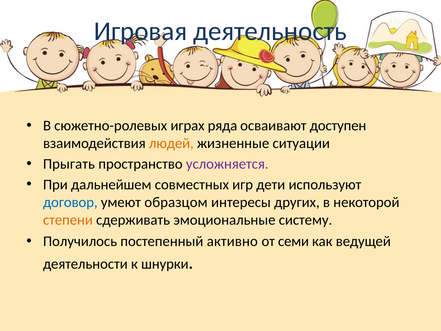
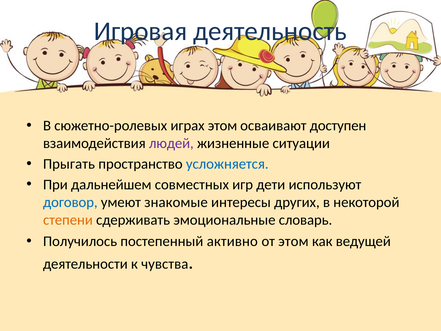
играх ряда: ряда -> этом (222, 126)
людей colour: orange -> purple (171, 143)
усложняется colour: purple -> blue (227, 164)
образцом: образцом -> знакомые (176, 202)
систему: систему -> словарь (306, 220)
от семи: семи -> этом (293, 241)
шнурки: шнурки -> чувства (165, 264)
